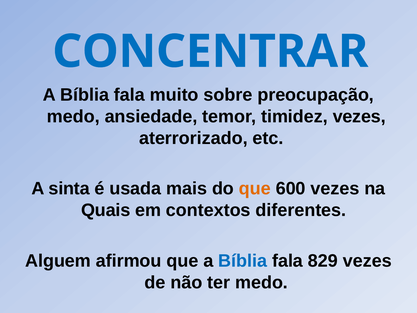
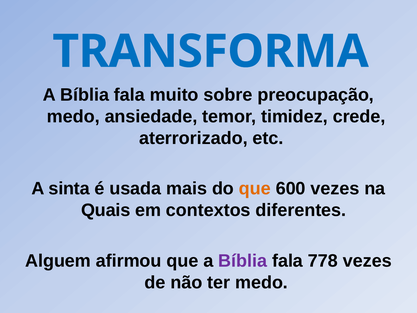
CONCENTRAR: CONCENTRAR -> TRANSFORMA (211, 52)
timidez vezes: vezes -> crede (359, 116)
Bíblia colour: blue -> purple (243, 261)
829: 829 -> 778 (323, 261)
